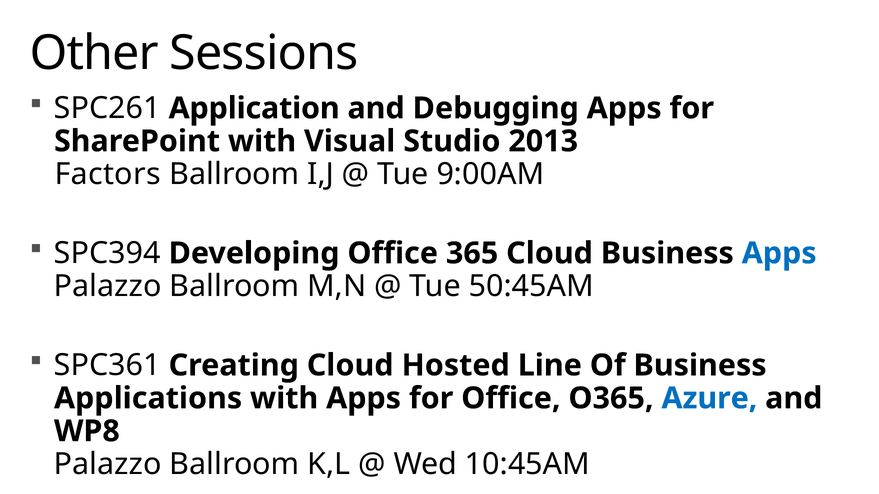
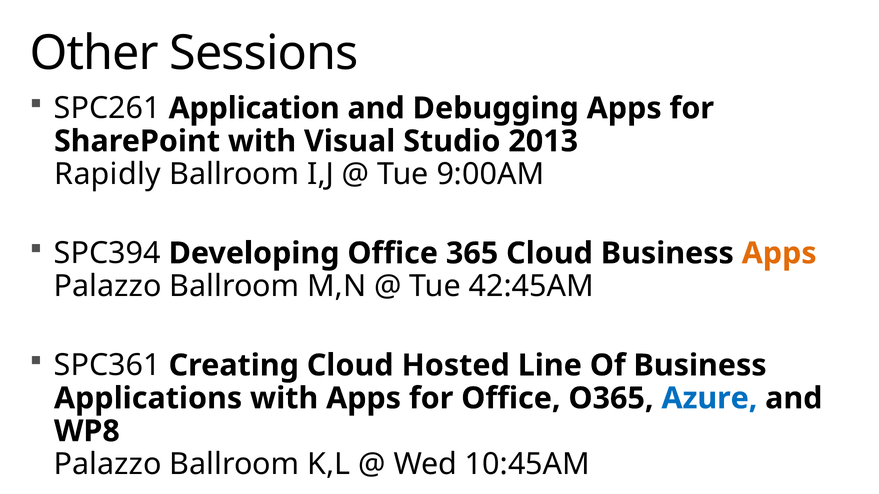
Factors: Factors -> Rapidly (108, 174)
Apps colour: blue -> orange (779, 253)
50:45AM: 50:45AM -> 42:45AM (531, 286)
